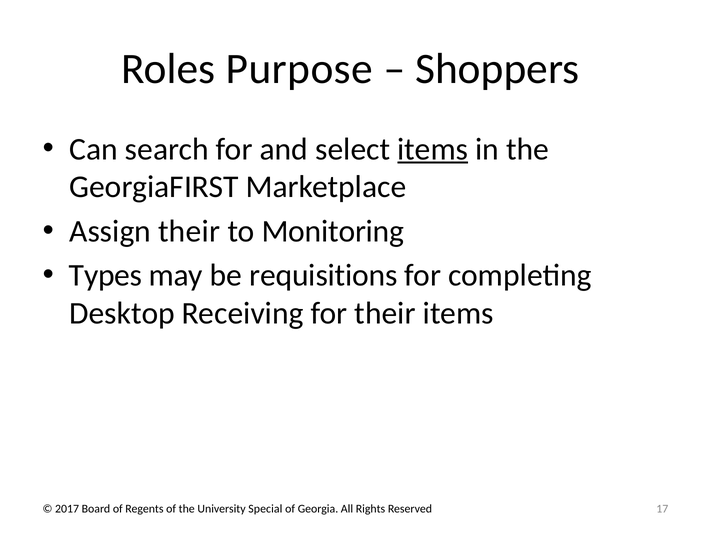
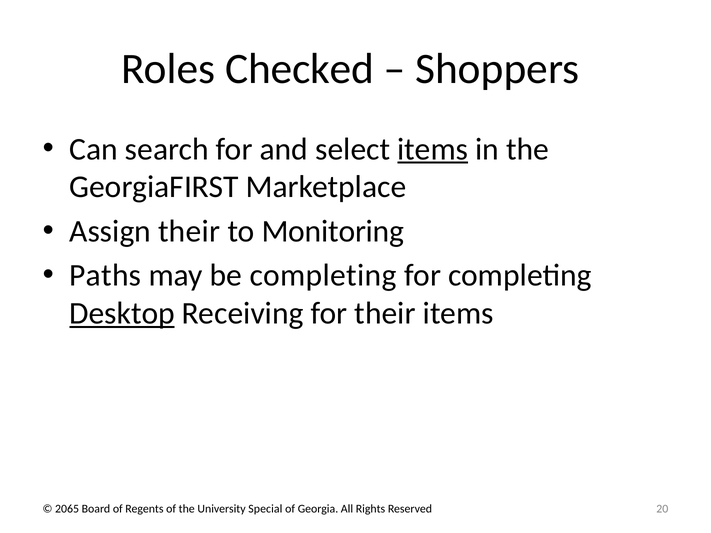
Purpose: Purpose -> Checked (300, 69)
Types: Types -> Paths (105, 276)
be requisitions: requisitions -> completing (323, 276)
Desktop underline: none -> present (122, 314)
2017: 2017 -> 2065 (67, 509)
17: 17 -> 20 (662, 509)
